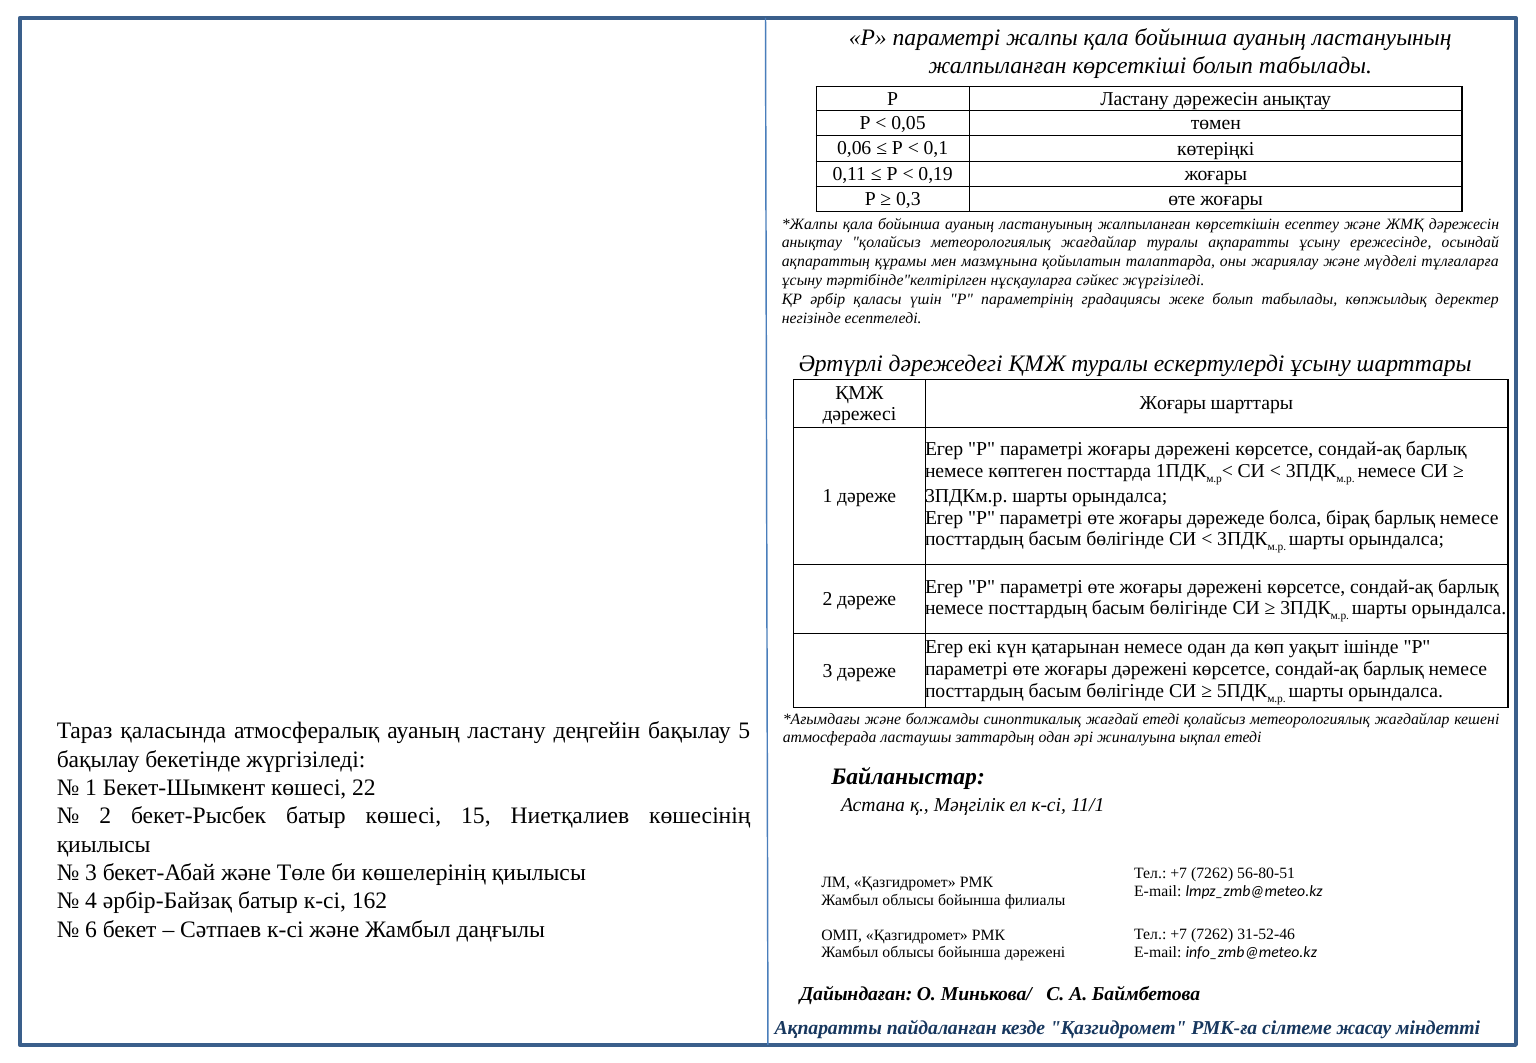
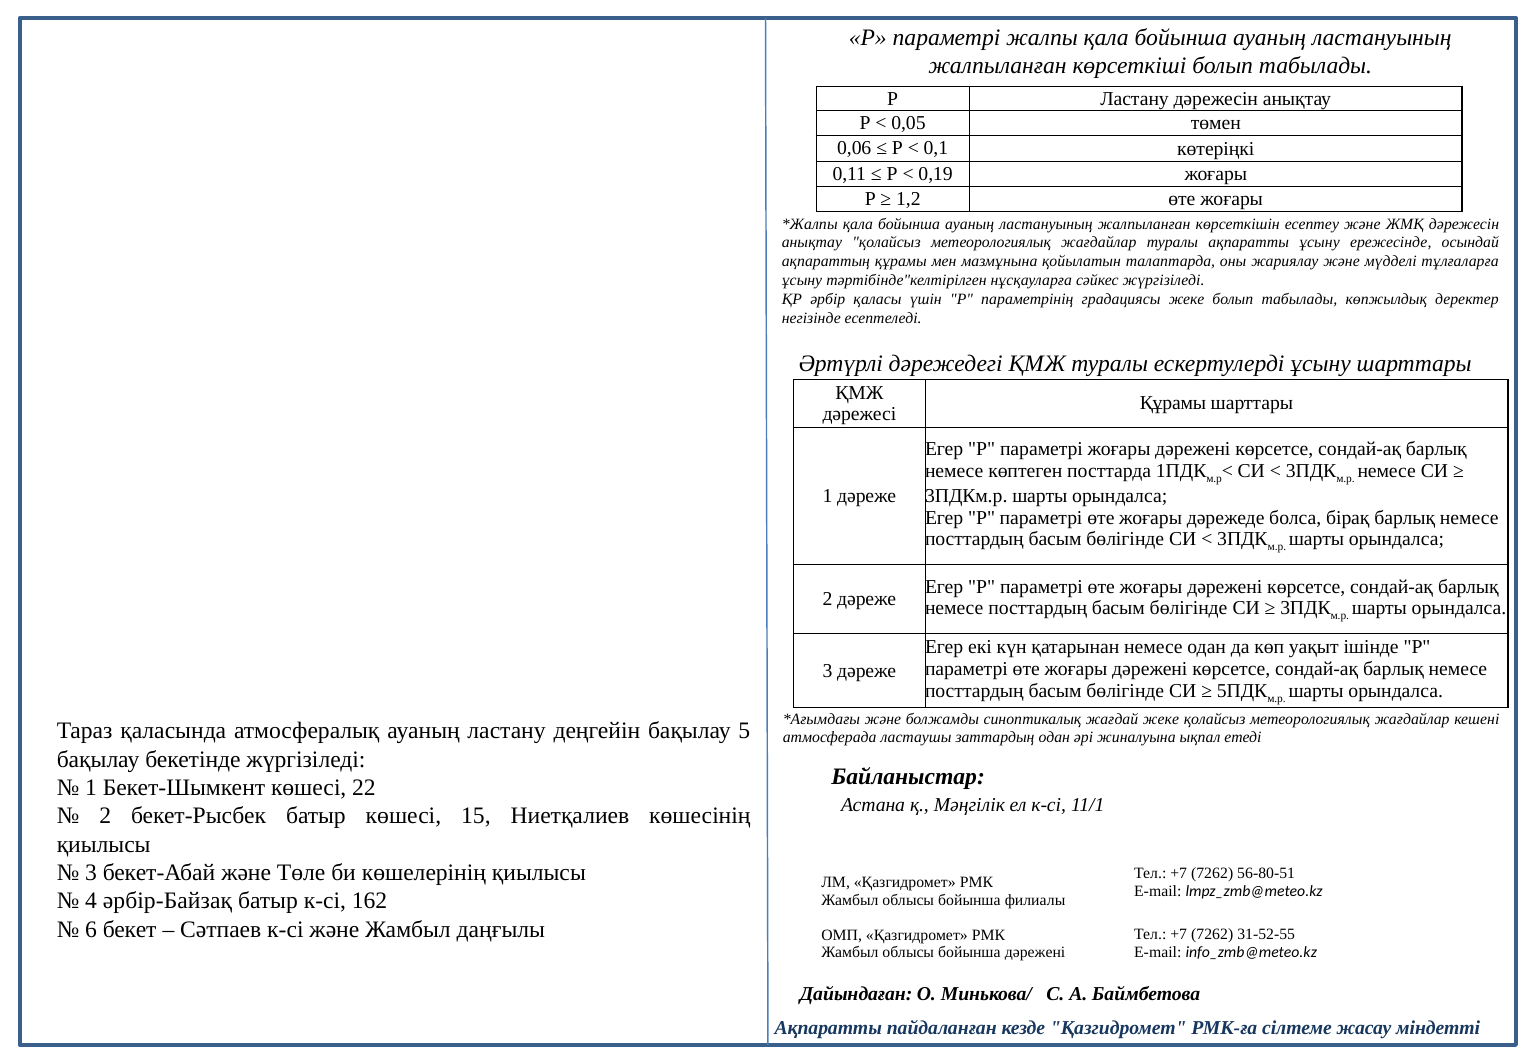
0,3: 0,3 -> 1,2 (908, 199)
Жоғары: Жоғары -> Құрамы (1173, 404)
жағдай етеді: етеді -> жеке (1161, 719)
31-52-46: 31-52-46 -> 31-52-55 (1266, 935)
